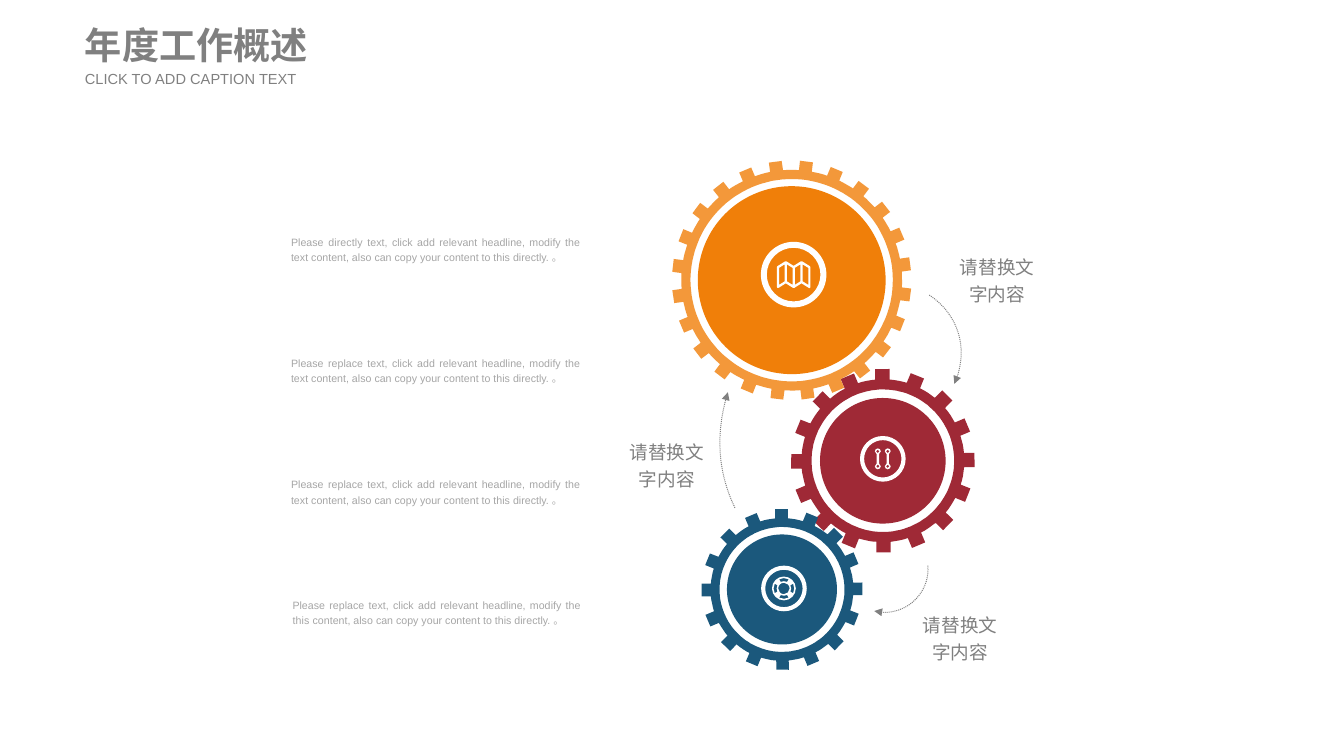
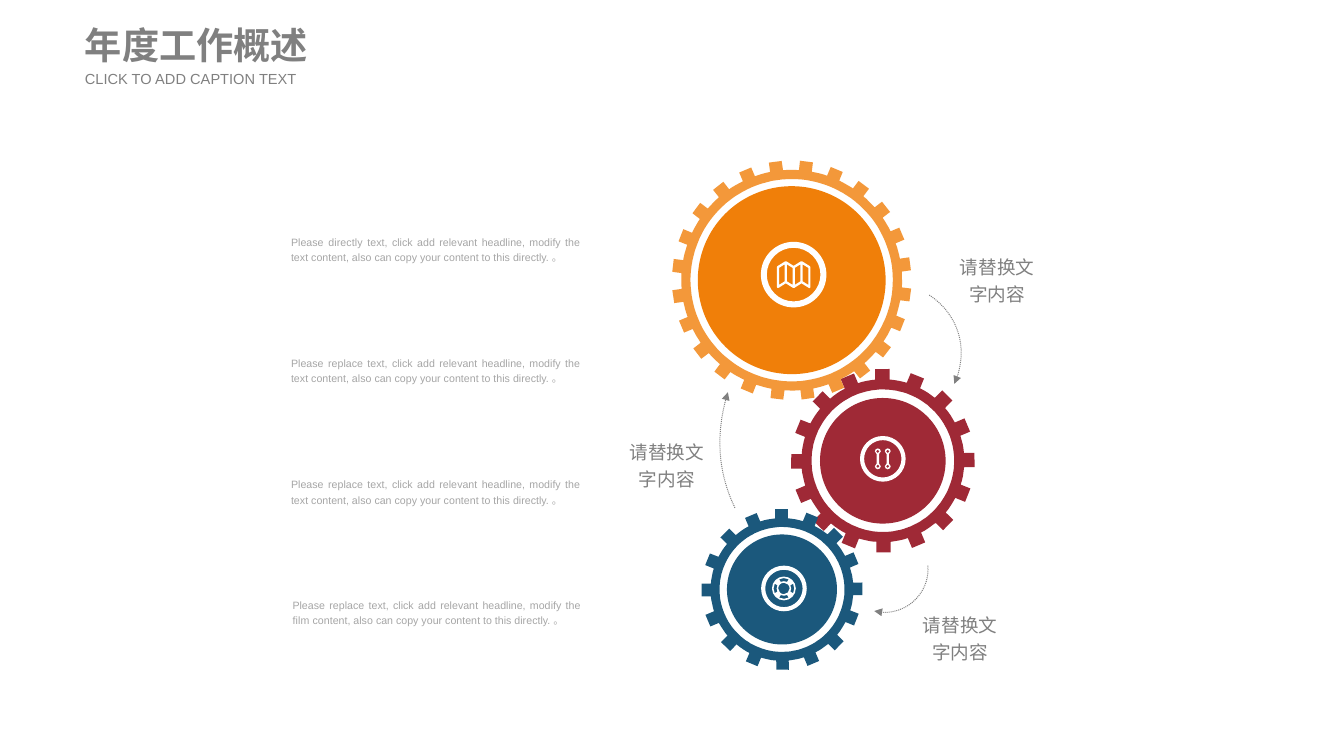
this: this -> film (301, 621)
